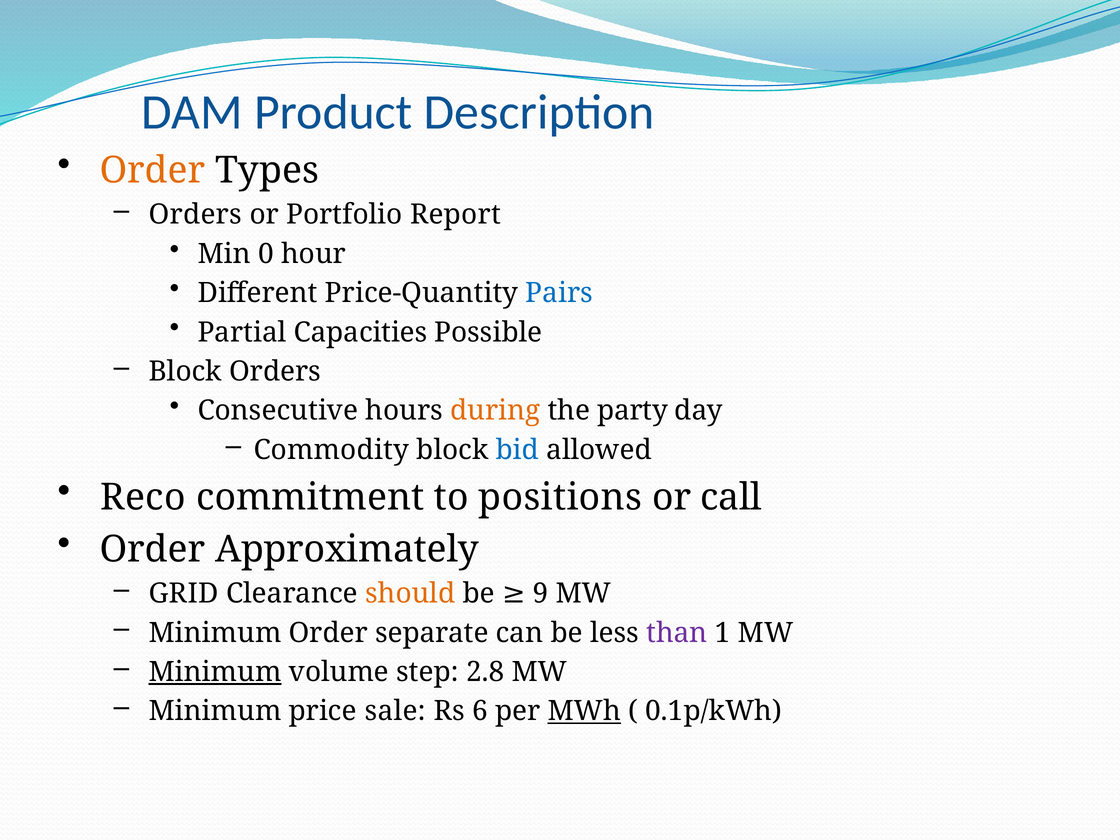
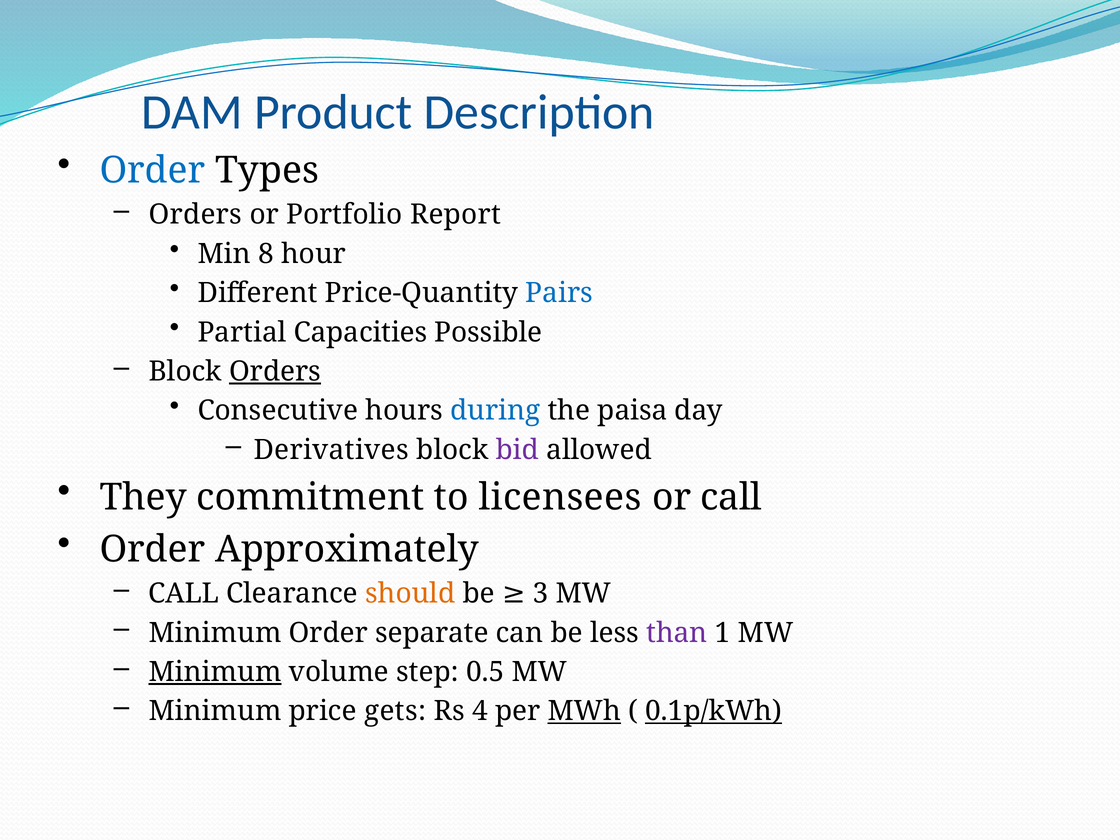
Order colour: orange -> blue (153, 171)
0: 0 -> 8 (266, 254)
Orders underline: none -> present (275, 371)
during colour: orange -> blue (495, 411)
party: party -> paisa (632, 411)
Commodity: Commodity -> Derivatives (331, 450)
bid colour: blue -> purple (517, 450)
Reco: Reco -> They (143, 497)
positions: positions -> licensees (560, 497)
GRID: GRID -> CALL (184, 594)
9: 9 -> 3 (541, 594)
2.8: 2.8 -> 0.5 (485, 672)
sale: sale -> gets (395, 711)
6: 6 -> 4 (480, 711)
0.1p/kWh underline: none -> present (714, 711)
